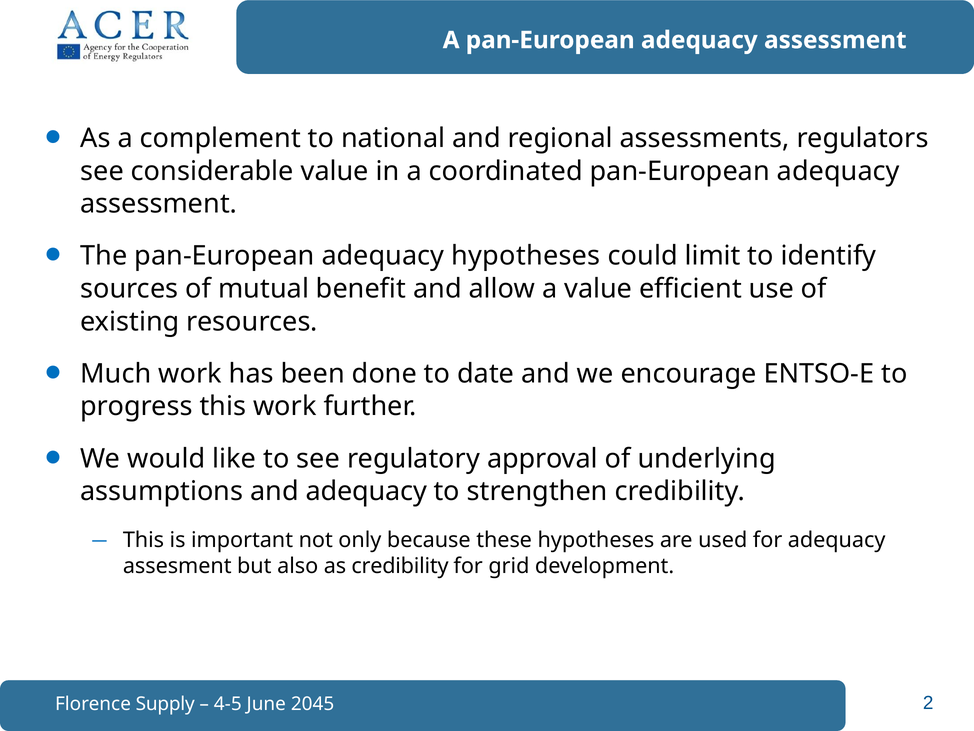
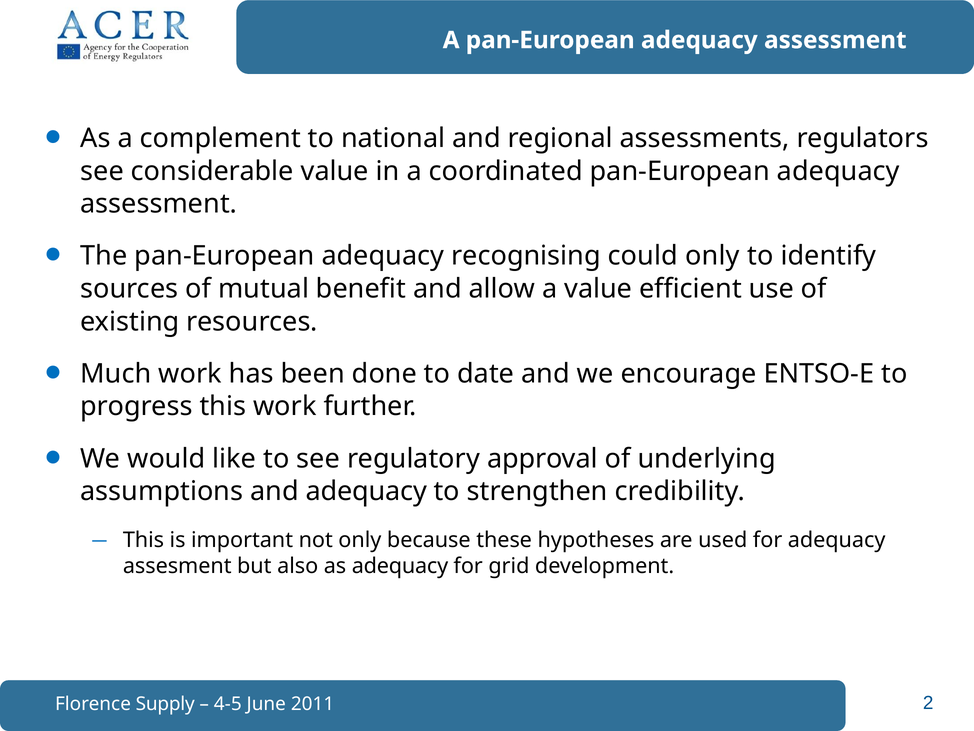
adequacy hypotheses: hypotheses -> recognising (526, 256)
could limit: limit -> only (712, 256)
as credibility: credibility -> adequacy (400, 566)
2045: 2045 -> 2011 (313, 704)
